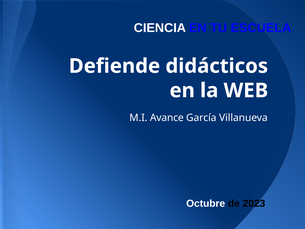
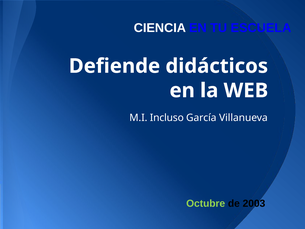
Avance: Avance -> Incluso (167, 118)
Octubre colour: white -> light green (206, 203)
2023: 2023 -> 2003 (254, 203)
